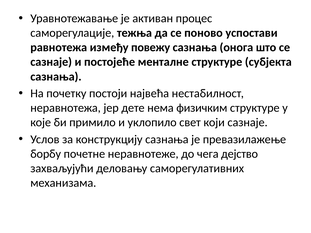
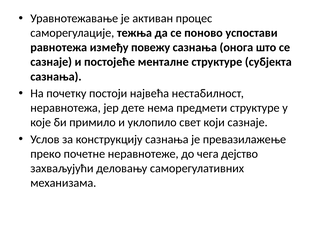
физичким: физичким -> предмети (202, 108)
борбу: борбу -> преко (46, 154)
